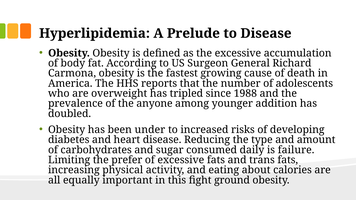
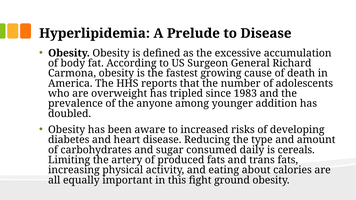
1988: 1988 -> 1983 (245, 94)
under: under -> aware (150, 130)
failure: failure -> cereals (296, 150)
prefer: prefer -> artery (127, 160)
of excessive: excessive -> produced (181, 160)
